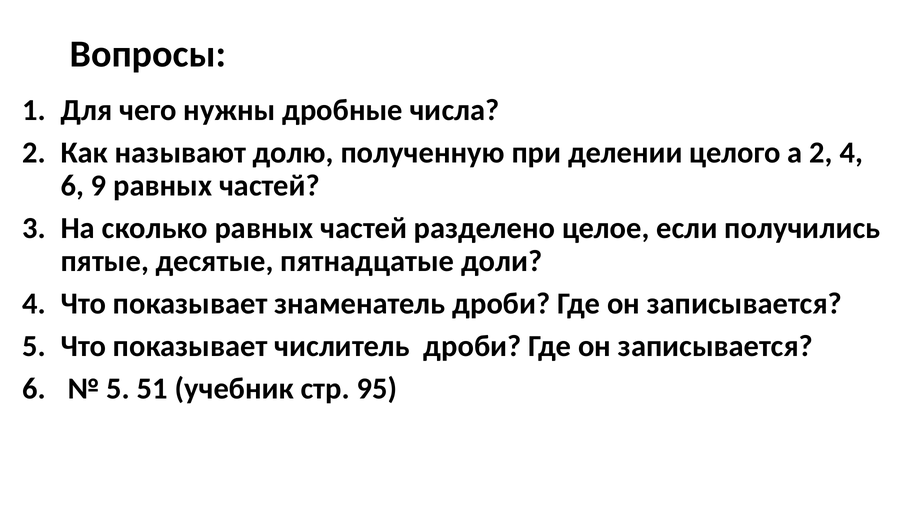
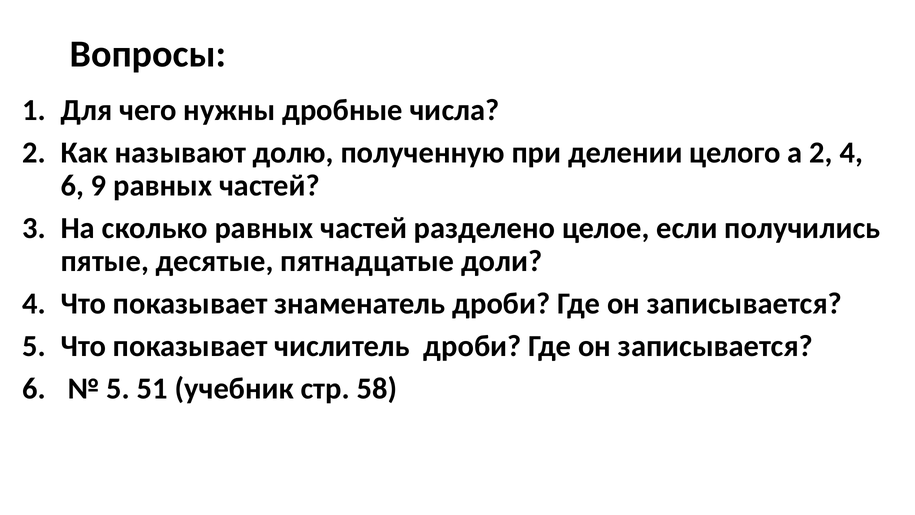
95: 95 -> 58 (377, 388)
